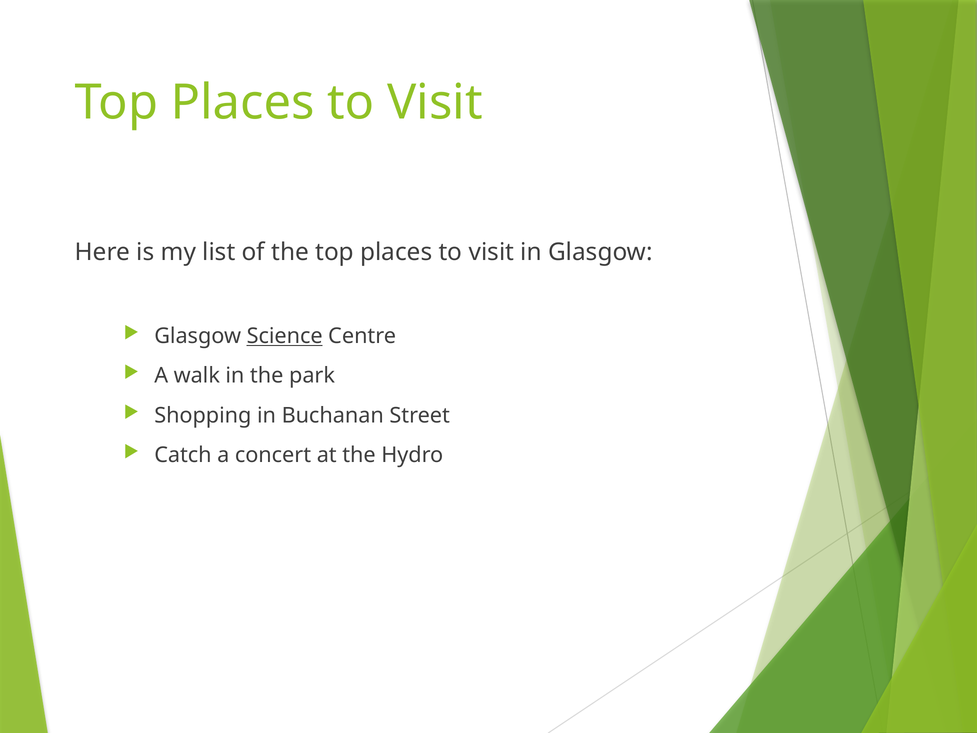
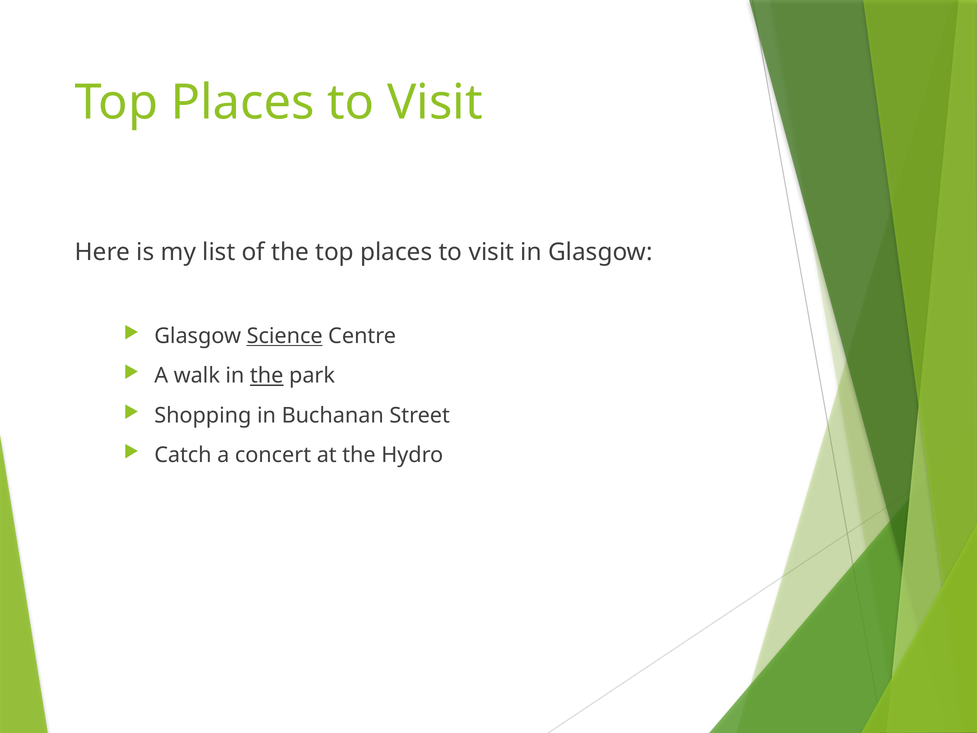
the underline: none -> present (267, 376)
